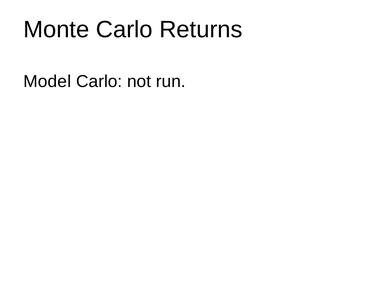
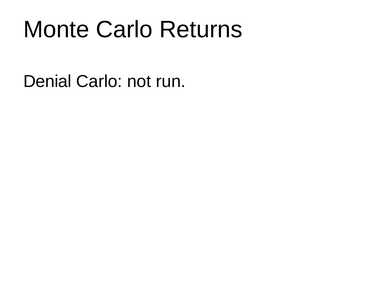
Model: Model -> Denial (47, 82)
